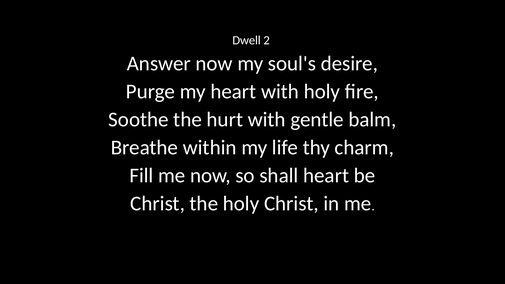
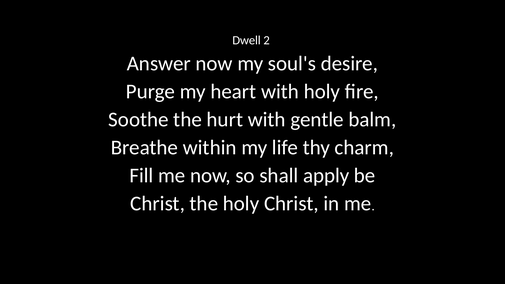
shall heart: heart -> apply (326, 176)
